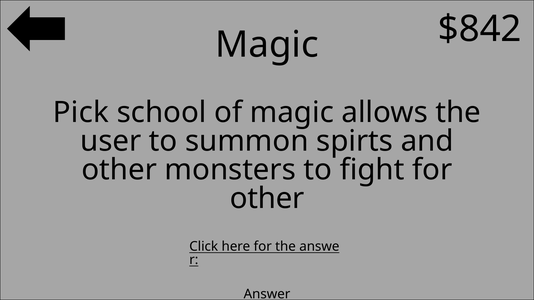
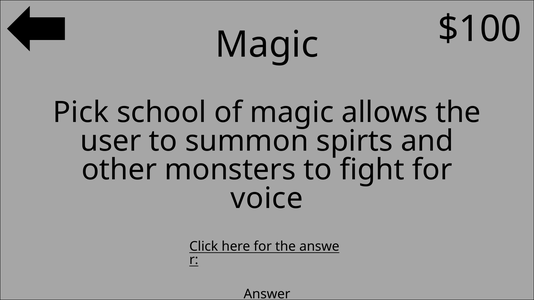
$842: $842 -> $100 (480, 29)
other: other -> voice (267, 199)
